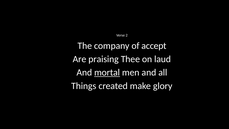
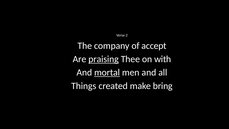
praising underline: none -> present (104, 59)
laud: laud -> with (163, 59)
glory: glory -> bring (163, 86)
